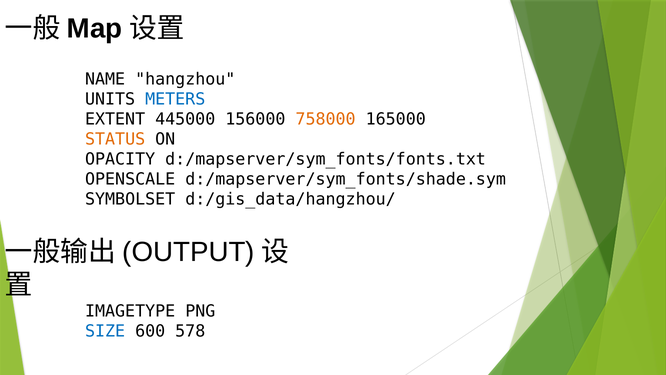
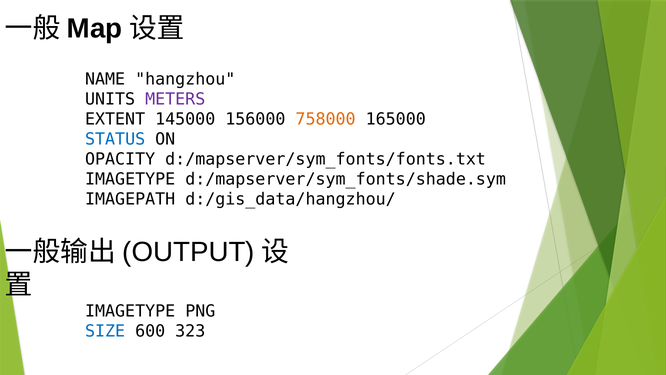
METERS colour: blue -> purple (175, 99)
445000: 445000 -> 145000 (185, 119)
STATUS colour: orange -> blue (115, 139)
OPENSCALE: OPENSCALE -> IMAGETYPE (130, 179)
SYMBOLSET: SYMBOLSET -> IMAGEPATH (130, 199)
578: 578 -> 323 (190, 331)
